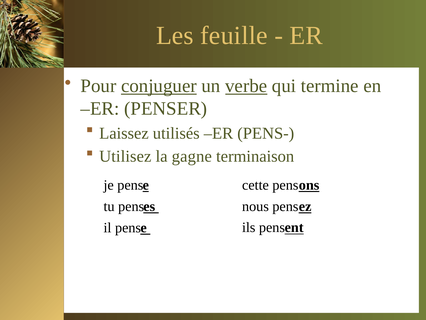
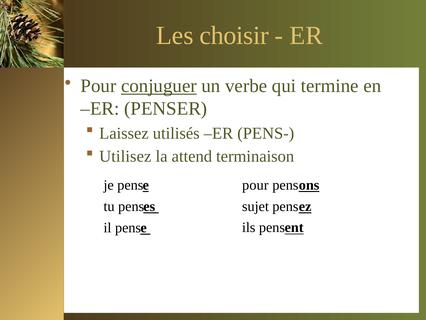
feuille: feuille -> choisir (234, 36)
verbe underline: present -> none (246, 86)
gagne: gagne -> attend (192, 156)
cette: cette -> pour (255, 185)
nous: nous -> sujet (255, 206)
